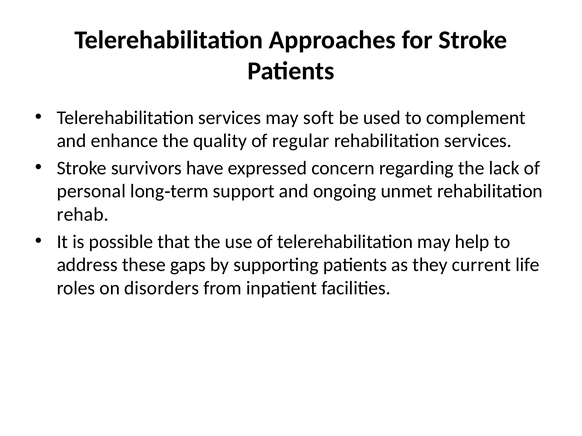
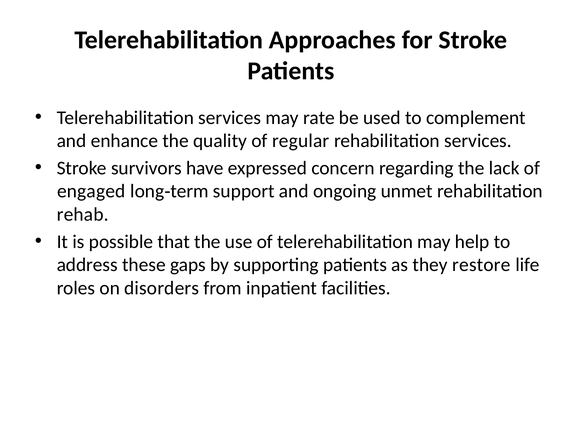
soft: soft -> rate (319, 118)
personal: personal -> engaged (91, 191)
current: current -> restore (481, 265)
